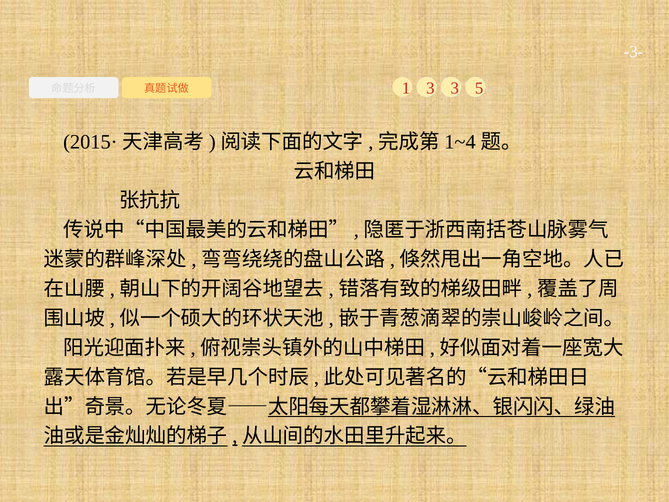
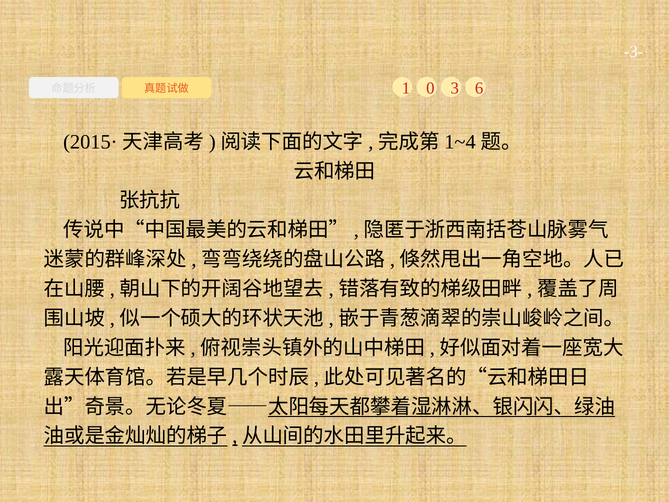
1 3: 3 -> 0 (430, 88)
5: 5 -> 6 (479, 88)
